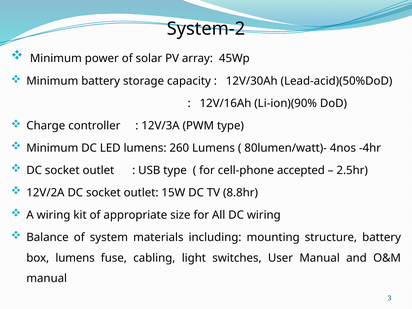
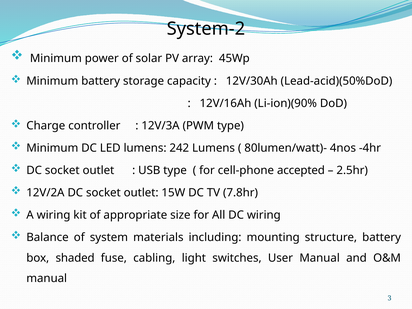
260: 260 -> 242 (179, 148)
8.8hr: 8.8hr -> 7.8hr (241, 193)
box lumens: lumens -> shaded (75, 258)
